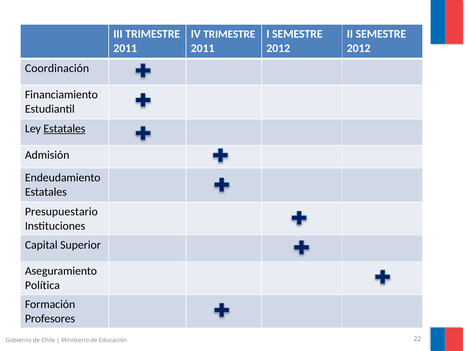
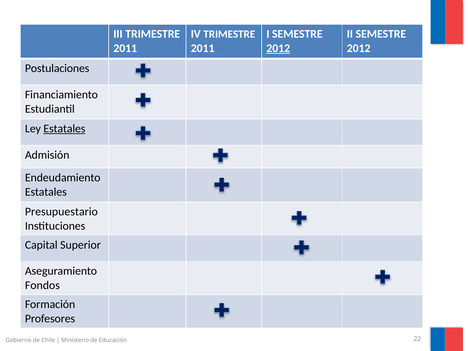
2012 underline: none -> present (278, 48)
Coordinación: Coordinación -> Postulaciones (57, 68)
Política: Política -> Fondos (42, 285)
